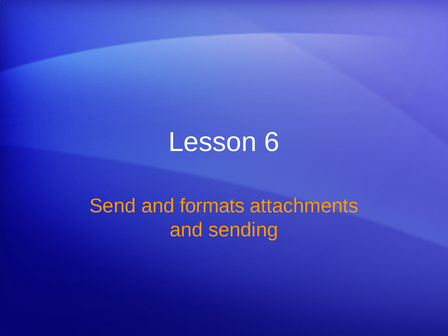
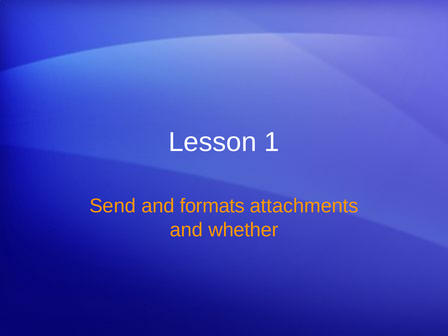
6: 6 -> 1 (272, 142)
sending: sending -> whether (243, 230)
